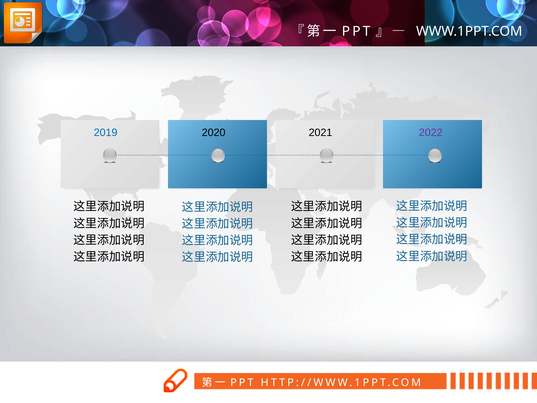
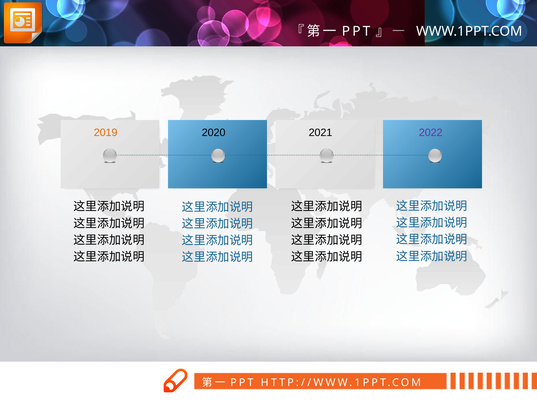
2019 colour: blue -> orange (106, 133)
